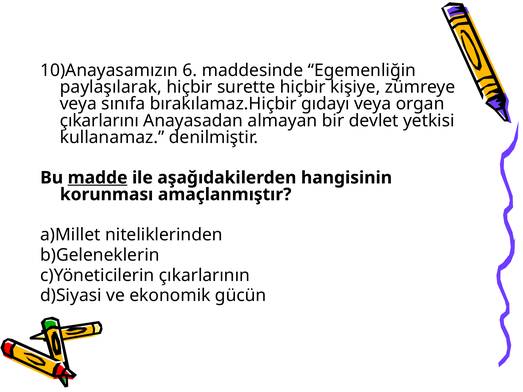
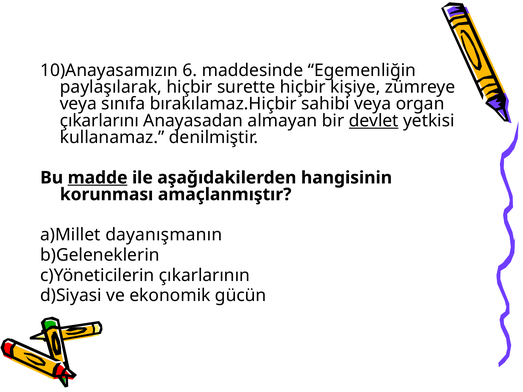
gıdayı: gıdayı -> sahibi (325, 104)
devlet underline: none -> present (374, 121)
niteliklerinden: niteliklerinden -> dayanışmanın (164, 235)
